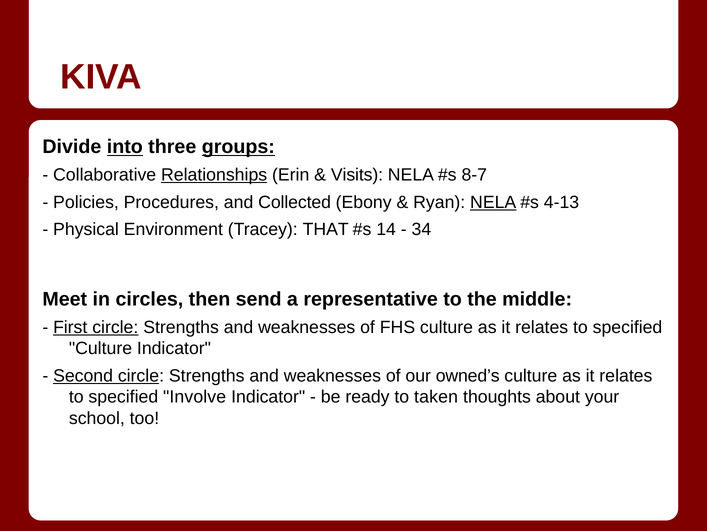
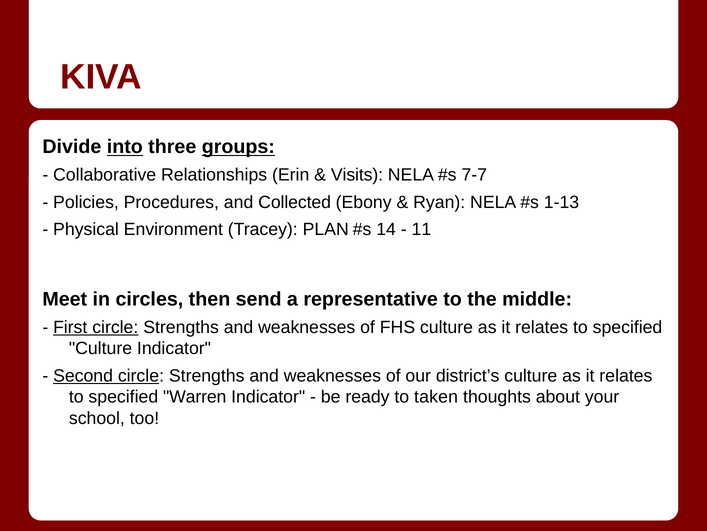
Relationships underline: present -> none (214, 175)
8-7: 8-7 -> 7-7 (474, 175)
NELA underline: present -> none (493, 202)
4-13: 4-13 -> 1-13 (561, 202)
THAT: THAT -> PLAN (326, 229)
34: 34 -> 11 (421, 229)
owned’s: owned’s -> district’s (468, 375)
Involve: Involve -> Warren (195, 396)
